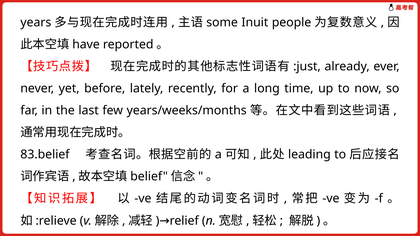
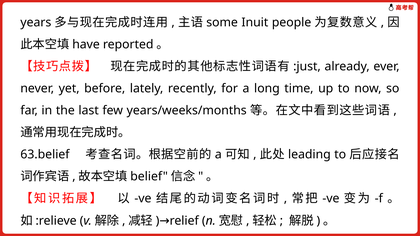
83.belief: 83.belief -> 63.belief (45, 155)
